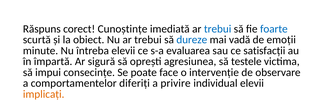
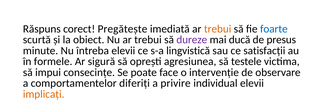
Cunoștințe: Cunoștințe -> Pregătește (122, 29)
trebui colour: blue -> orange (218, 29)
dureze colour: blue -> purple (192, 40)
vadă: vadă -> ducă (240, 40)
emoții: emoții -> presus (281, 40)
evaluarea: evaluarea -> lingvistică (188, 51)
împartă: împartă -> formele (53, 62)
